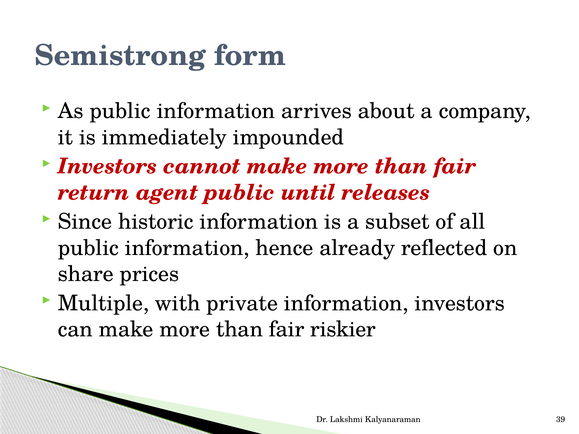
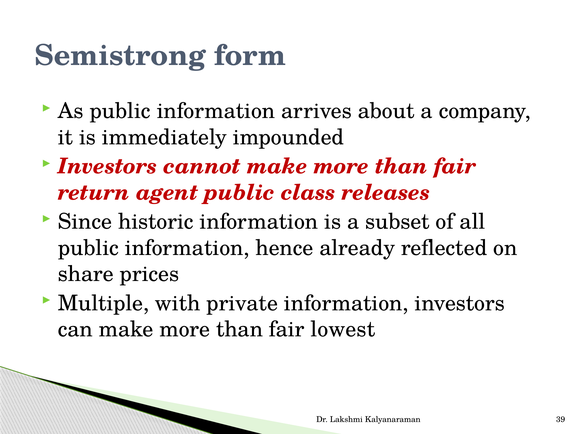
until: until -> class (308, 193)
riskier: riskier -> lowest (343, 329)
